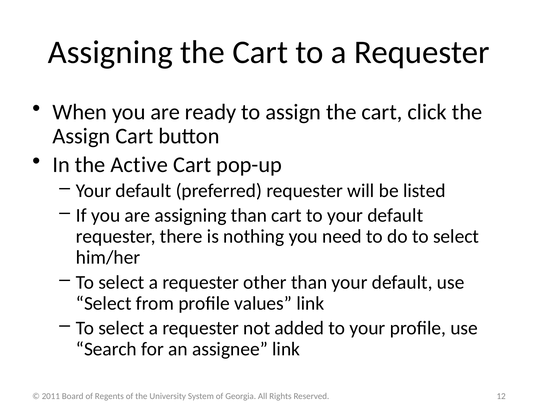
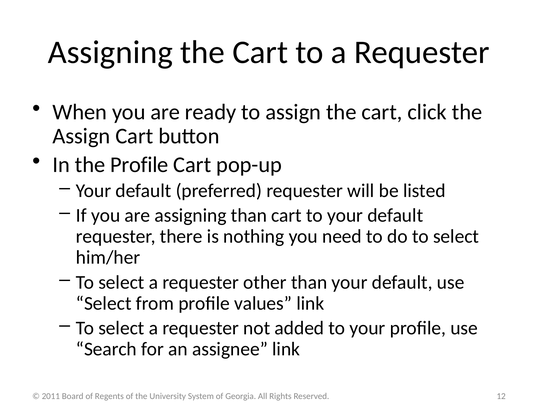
the Active: Active -> Profile (139, 165)
